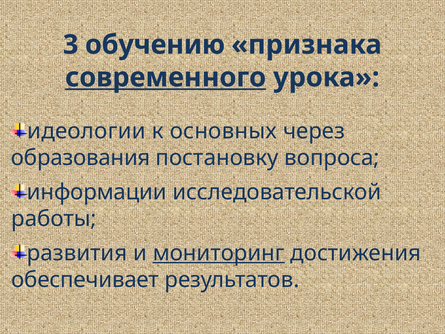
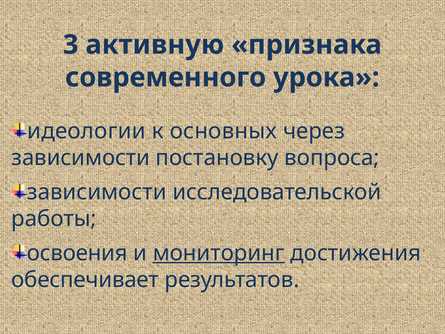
обучению: обучению -> активную (155, 45)
современного underline: present -> none (166, 77)
образования: образования -> зависимости (81, 158)
информации: информации -> зависимости (97, 192)
развития: развития -> освоения (77, 253)
